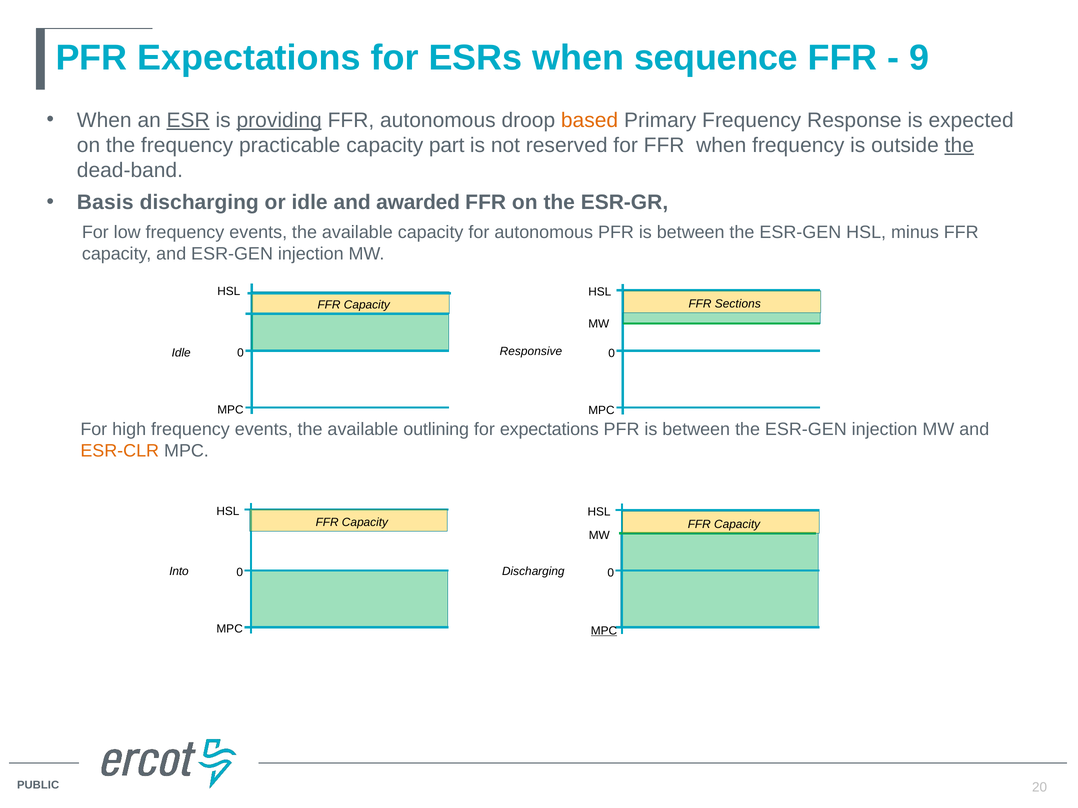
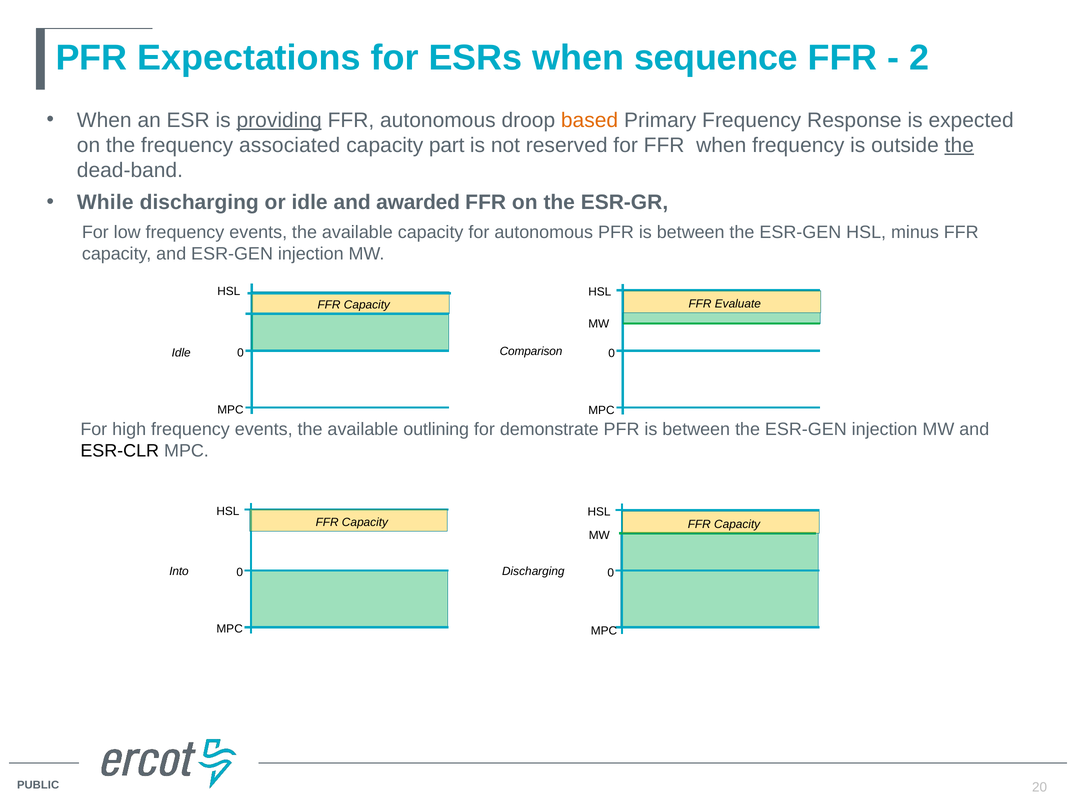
9: 9 -> 2 (919, 58)
ESR underline: present -> none (188, 120)
practicable: practicable -> associated (290, 145)
Basis: Basis -> While (105, 202)
Sections: Sections -> Evaluate (738, 304)
Responsive: Responsive -> Comparison (531, 352)
for expectations: expectations -> demonstrate (549, 429)
ESR-CLR colour: orange -> black (120, 451)
MPC underline: present -> none (604, 631)
